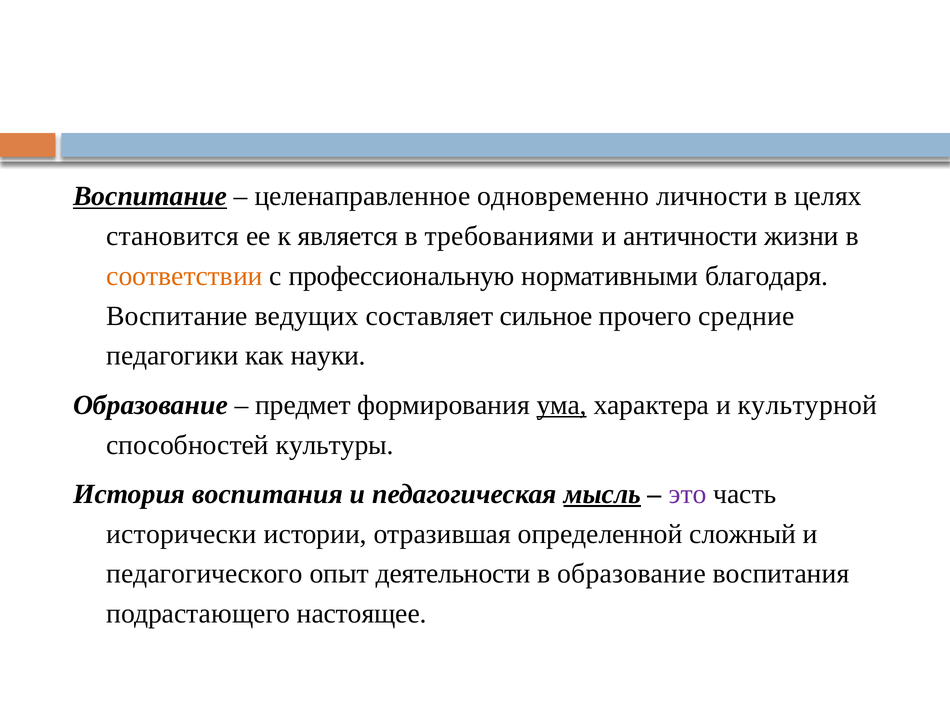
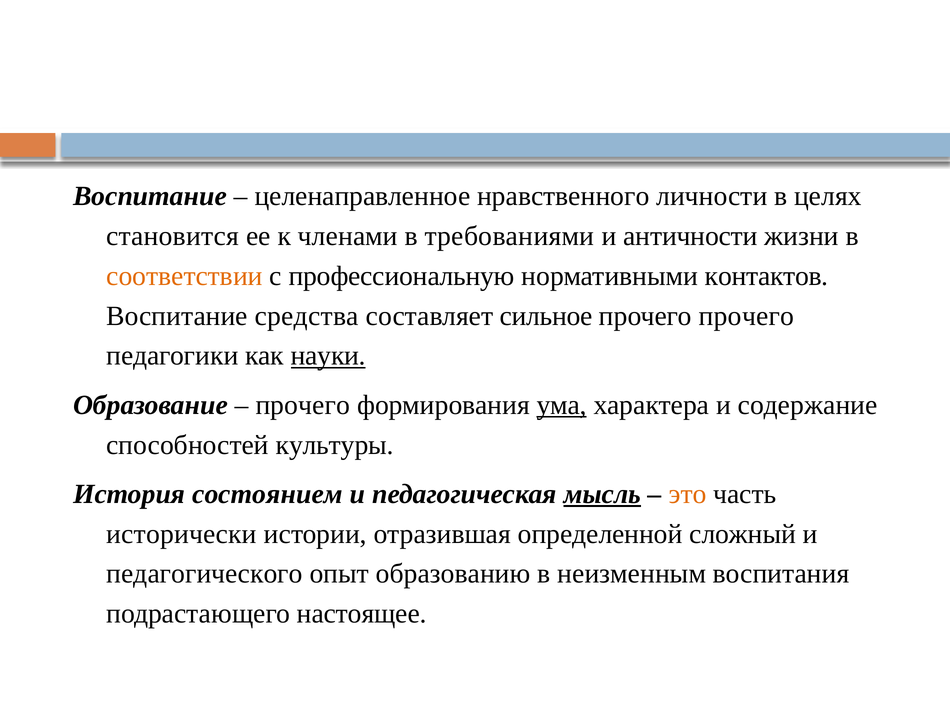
Воспитание underline: present -> none (150, 196)
одновременно: одновременно -> нравственного (563, 196)
является: является -> членами (348, 236)
благодаря: благодаря -> контактов (767, 276)
ведущих: ведущих -> средства (307, 316)
прочего средние: средние -> прочего (746, 316)
науки underline: none -> present (328, 356)
предмет: предмет -> прочего (303, 405)
культурной: культурной -> содержание (808, 405)
История воспитания: воспитания -> состоянием (268, 494)
это colour: purple -> orange (688, 494)
деятельности: деятельности -> образованию (453, 573)
в образование: образование -> неизменным (632, 573)
